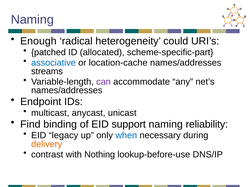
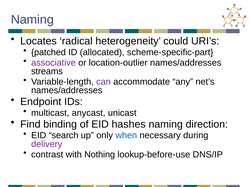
Enough: Enough -> Locates (38, 41)
associative colour: blue -> purple (53, 63)
location-cache: location-cache -> location-outlier (118, 63)
support: support -> hashes (129, 125)
reliability: reliability -> direction (207, 125)
legacy: legacy -> search (64, 136)
delivery colour: orange -> purple (47, 144)
